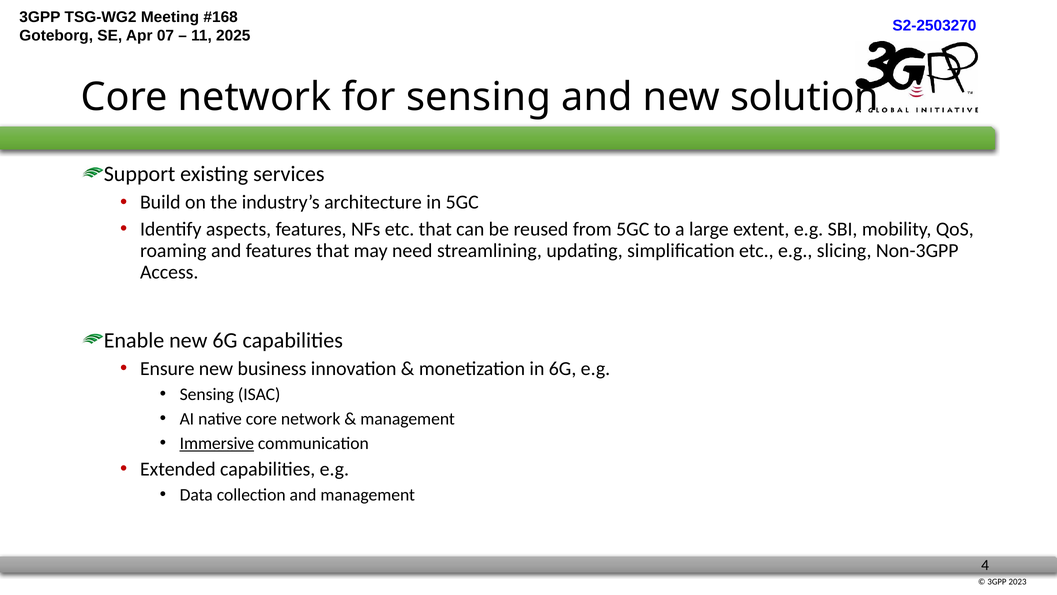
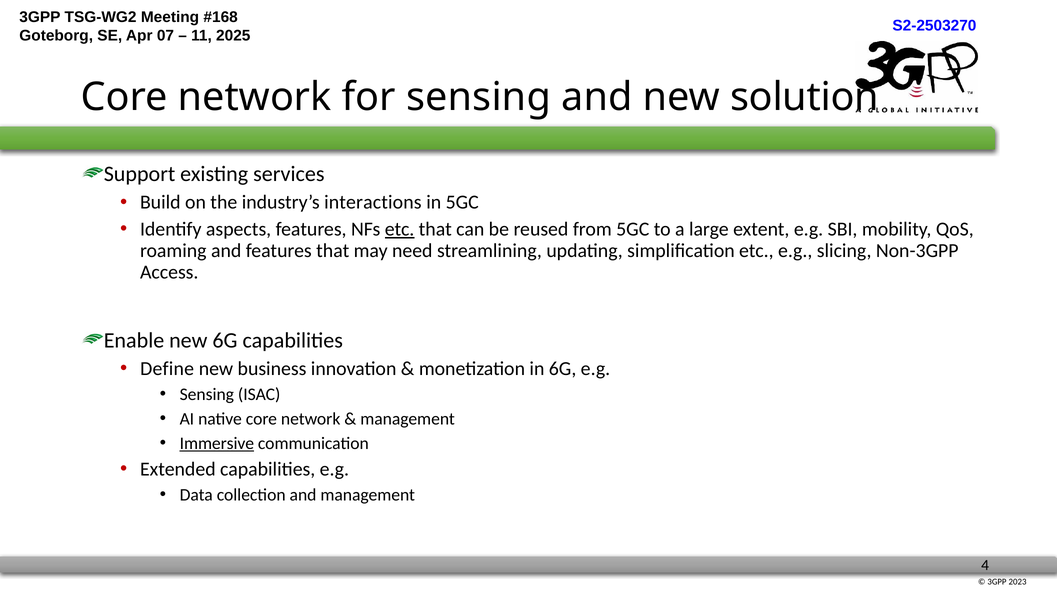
architecture: architecture -> interactions (373, 202)
etc underline: none -> present (400, 229)
Ensure: Ensure -> Define (167, 368)
